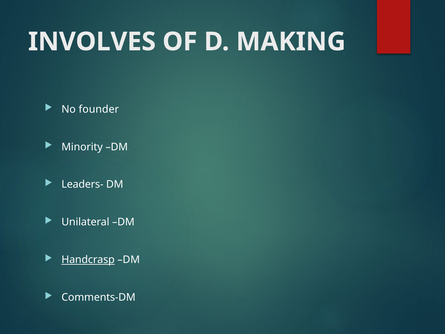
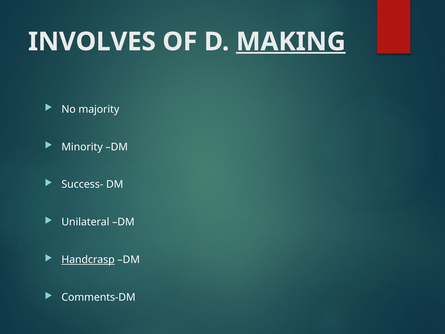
MAKING underline: none -> present (291, 42)
founder: founder -> majority (99, 109)
Leaders-: Leaders- -> Success- (82, 184)
